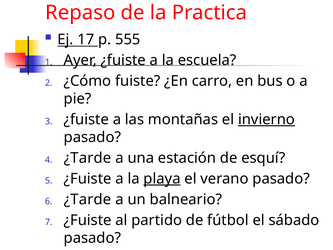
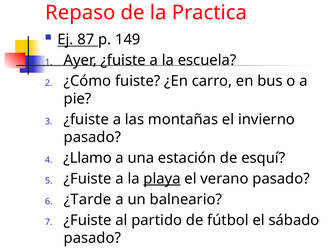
17: 17 -> 87 (86, 39)
555: 555 -> 149 (128, 39)
invierno underline: present -> none (266, 119)
¿Tarde: ¿Tarde -> ¿Llamo (88, 158)
